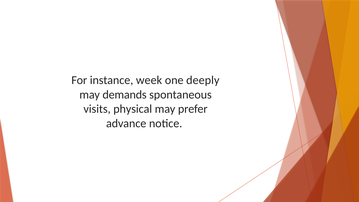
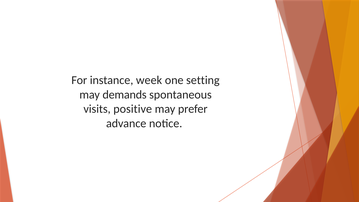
deeply: deeply -> setting (203, 80)
physical: physical -> positive (133, 109)
